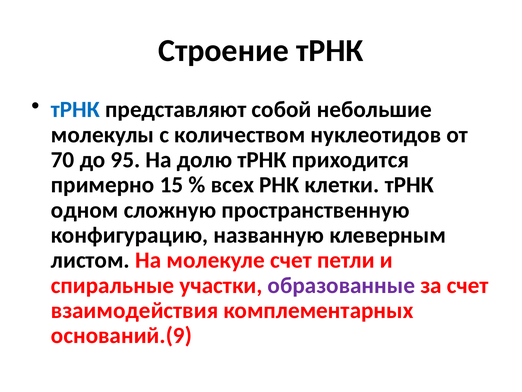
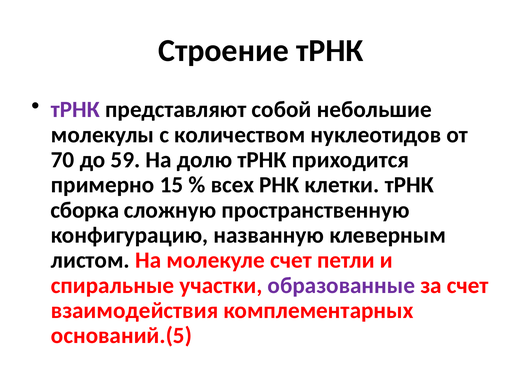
тРНК colour: blue -> purple (75, 110)
95: 95 -> 59 (125, 160)
одном: одном -> сборка (85, 210)
оснований.(9: оснований.(9 -> оснований.(5 (121, 335)
